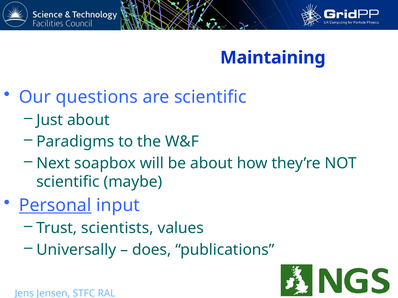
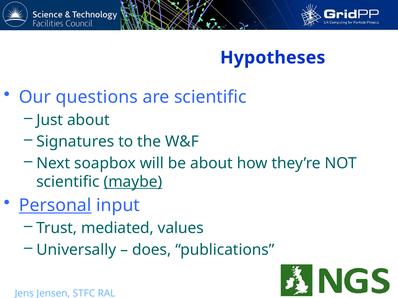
Maintaining: Maintaining -> Hypotheses (273, 58)
Paradigms: Paradigms -> Signatures (75, 142)
maybe underline: none -> present (133, 182)
scientists: scientists -> mediated (117, 229)
